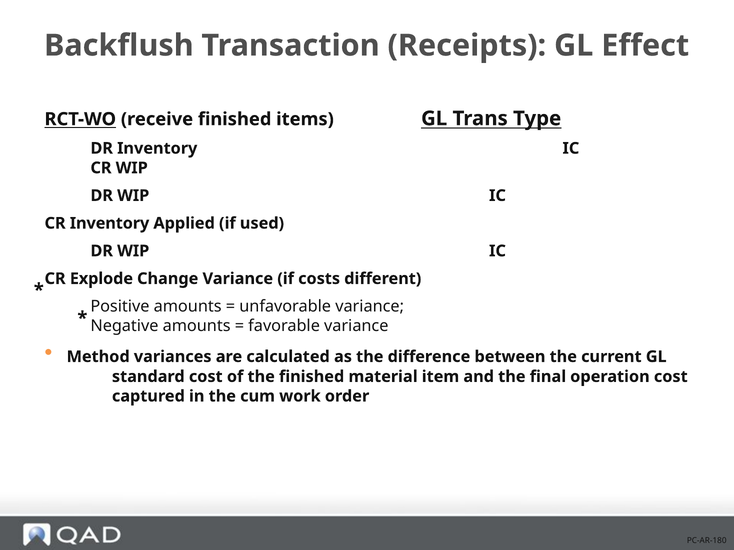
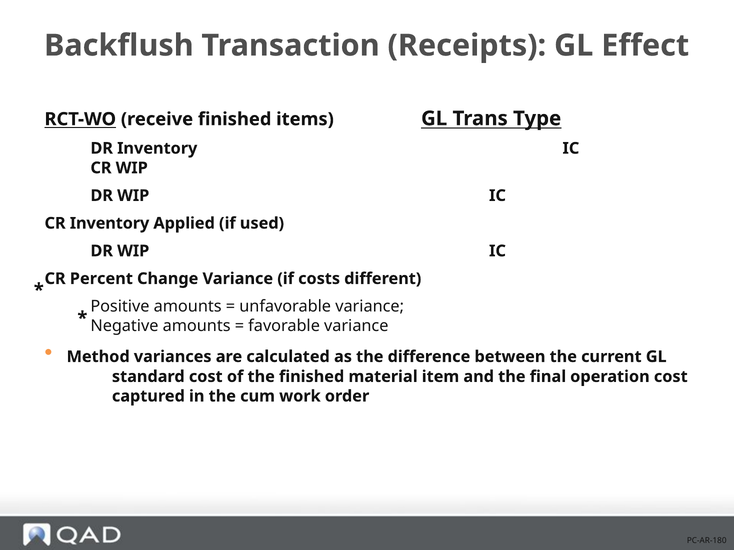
Explode: Explode -> Percent (101, 279)
